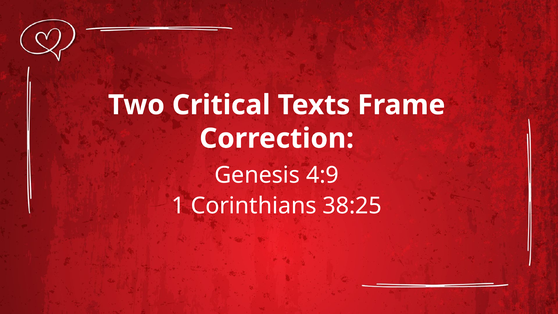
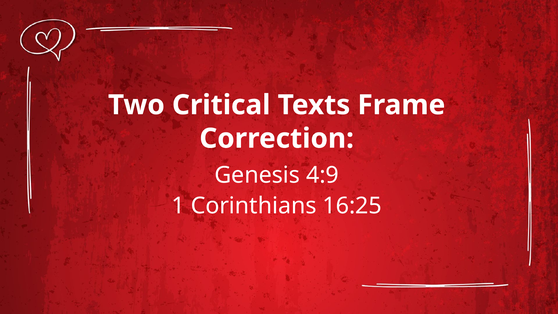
38:25: 38:25 -> 16:25 (352, 206)
